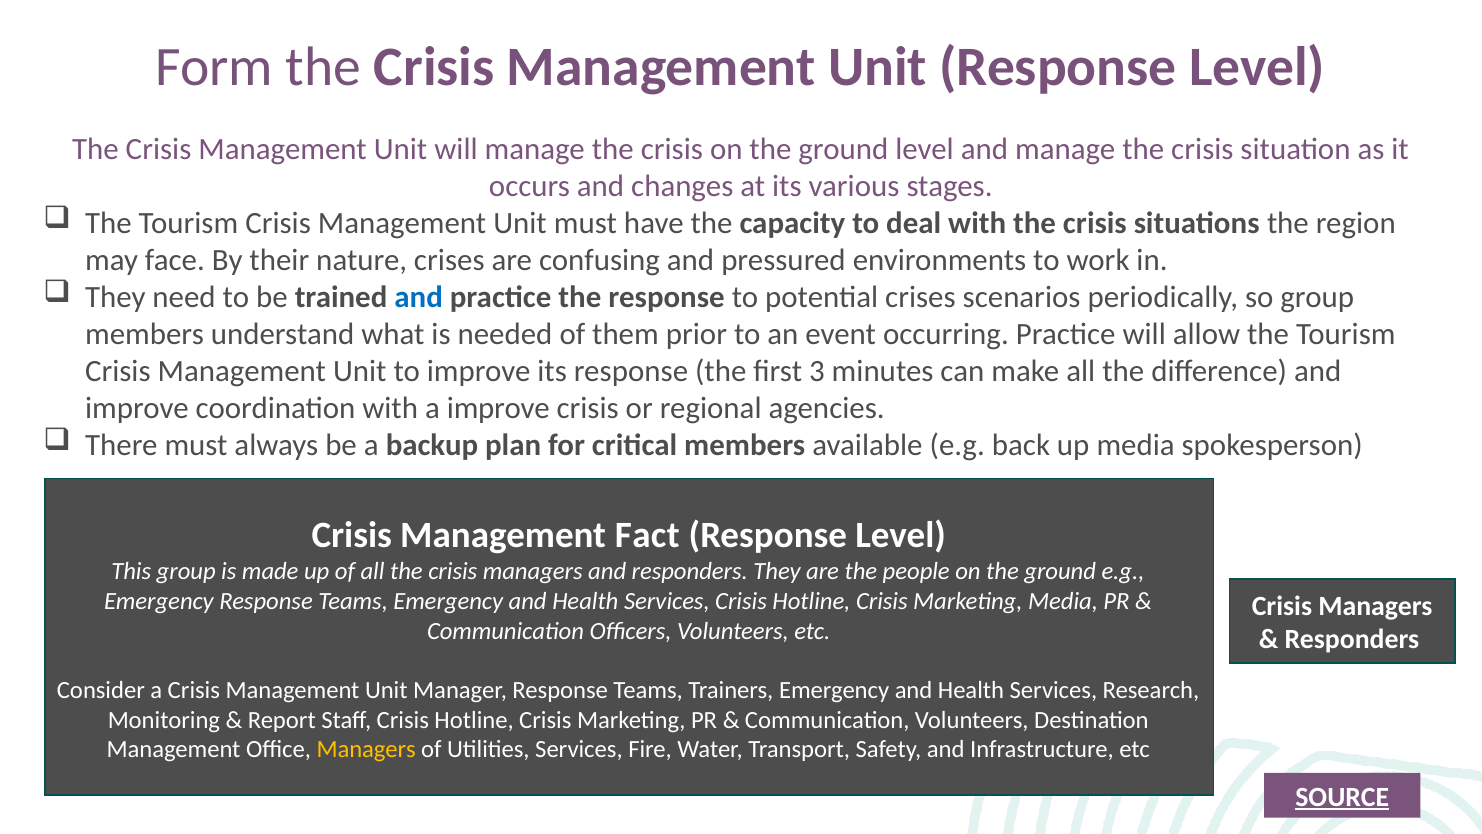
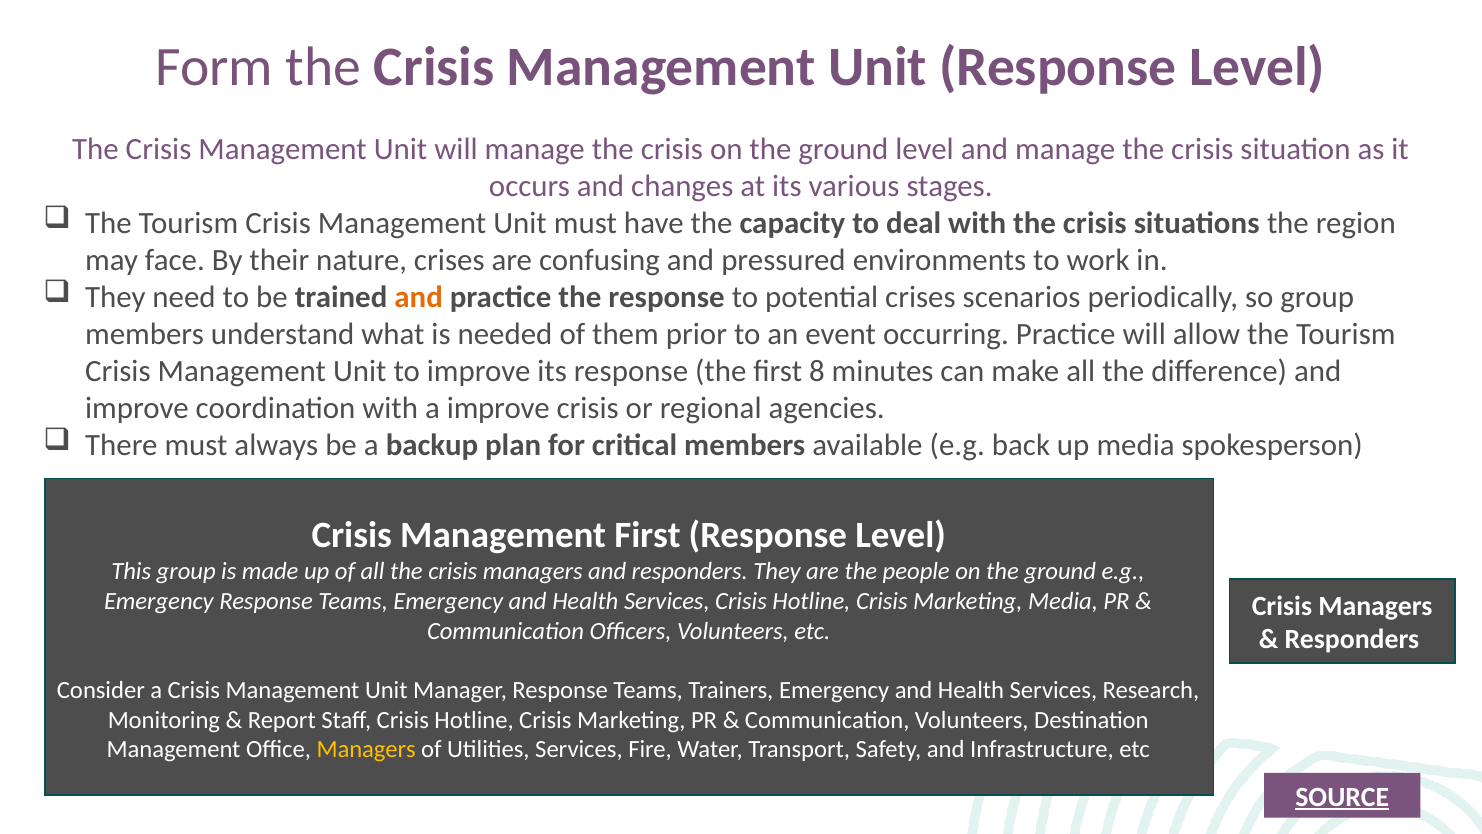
and colour: blue -> orange (419, 297)
3: 3 -> 8 (817, 371)
Management Fact: Fact -> First (648, 535)
